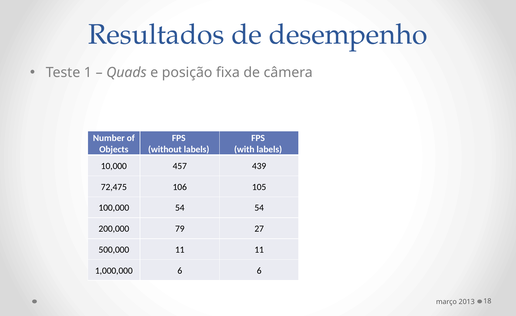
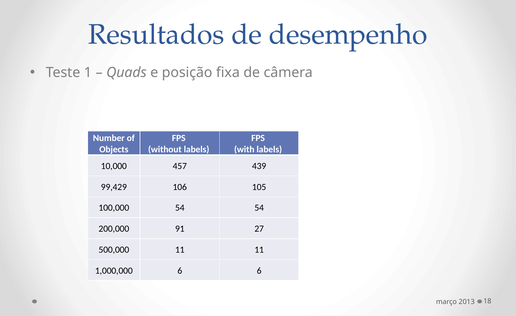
72,475: 72,475 -> 99,429 (114, 187)
79: 79 -> 91 (180, 229)
